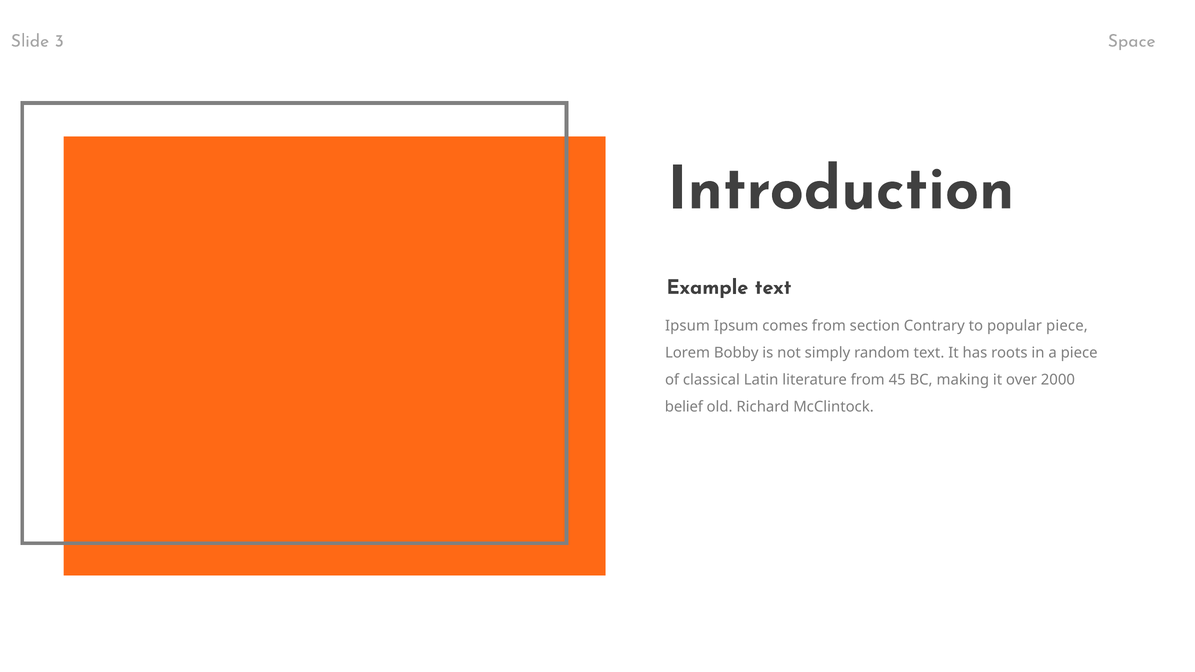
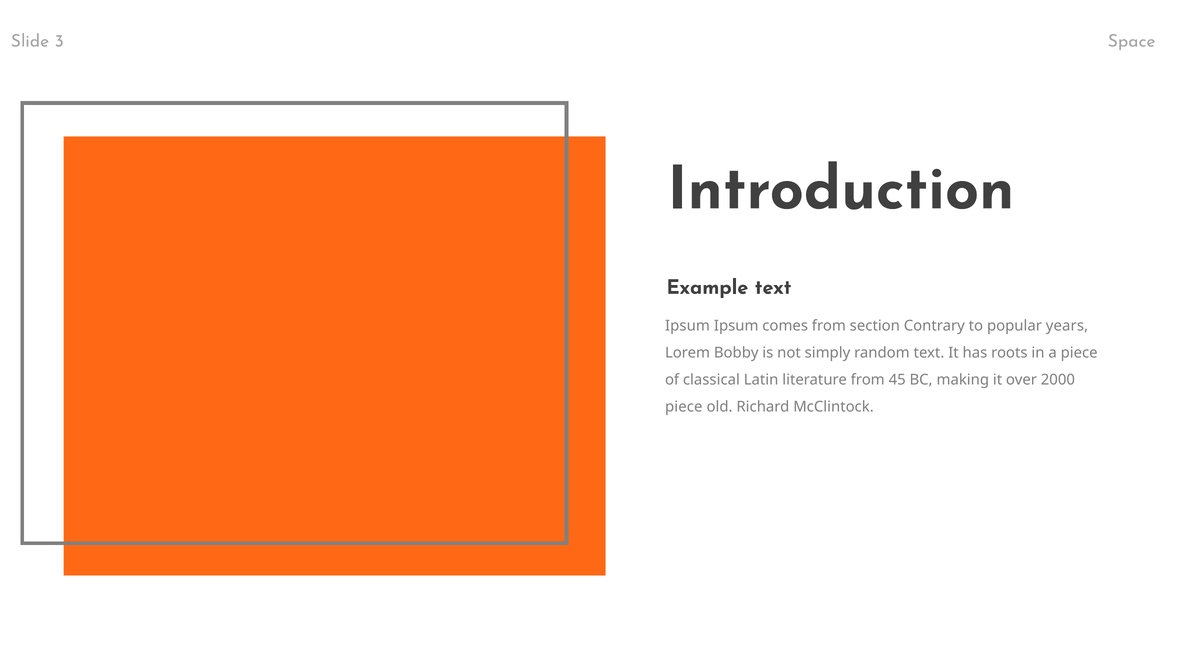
popular piece: piece -> years (1067, 326)
belief: belief -> piece (684, 407)
